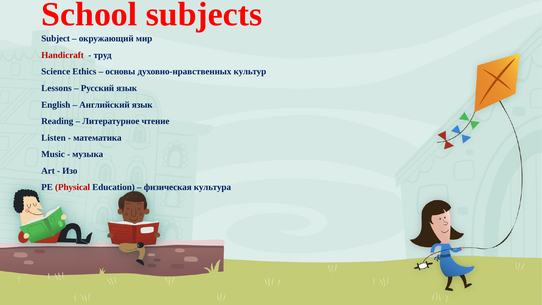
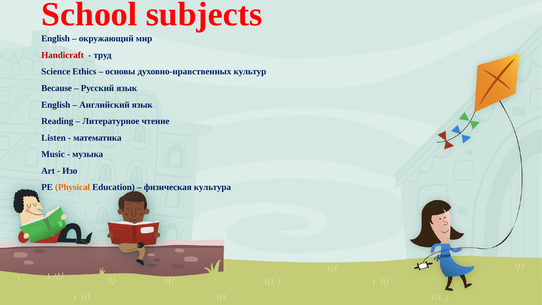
Subject: Subject -> English (56, 39)
Lessons: Lessons -> Because (57, 88)
Physical colour: red -> orange (73, 187)
